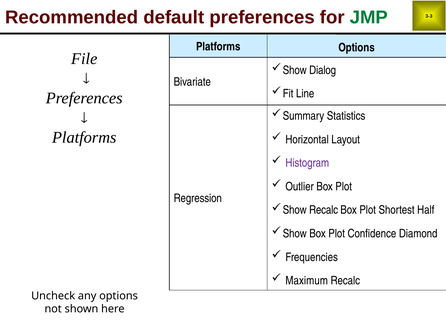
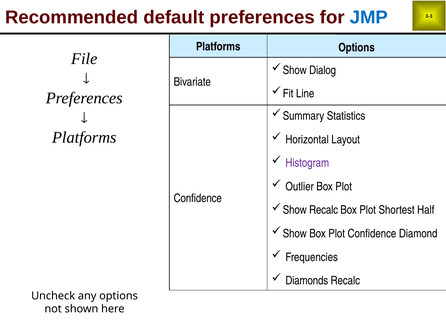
JMP colour: green -> blue (369, 17)
Regression: Regression -> Confidence (198, 199)
Maximum: Maximum -> Diamonds (307, 281)
